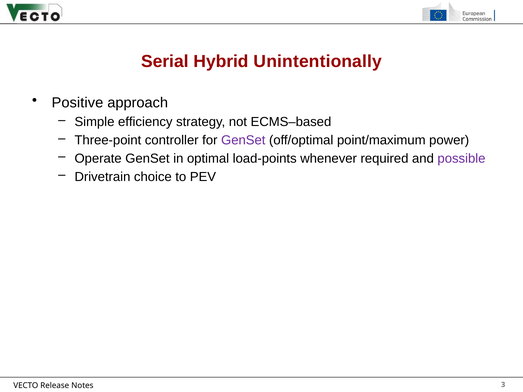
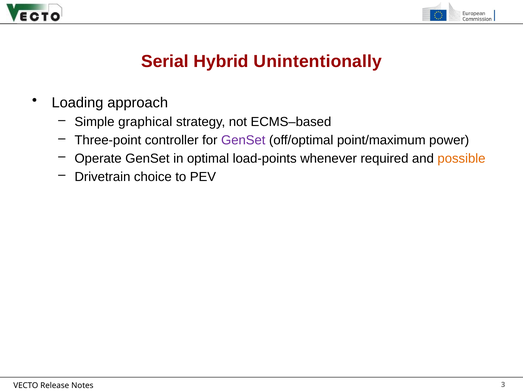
Positive: Positive -> Loading (78, 103)
efficiency: efficiency -> graphical (145, 122)
possible colour: purple -> orange (461, 159)
